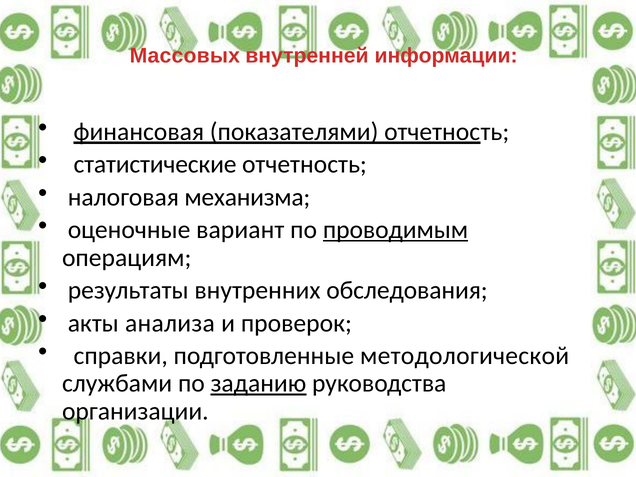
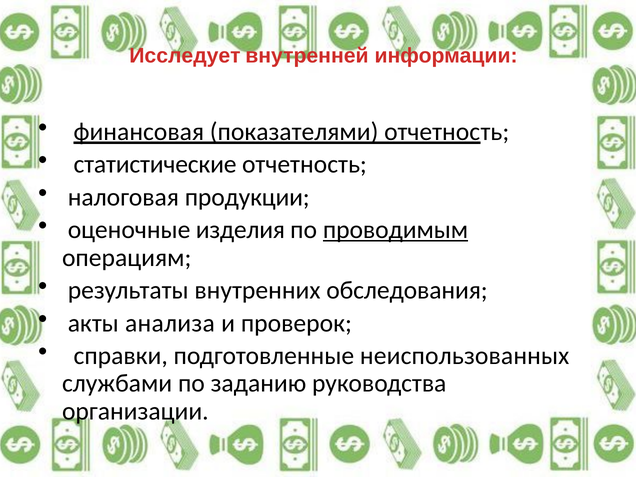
Массовых: Массовых -> Исследует (185, 56)
механизма: механизма -> продукции (247, 197)
вариант: вариант -> изделия (240, 230)
методологической: методологической -> неиспользованных (465, 356)
заданию underline: present -> none (258, 383)
